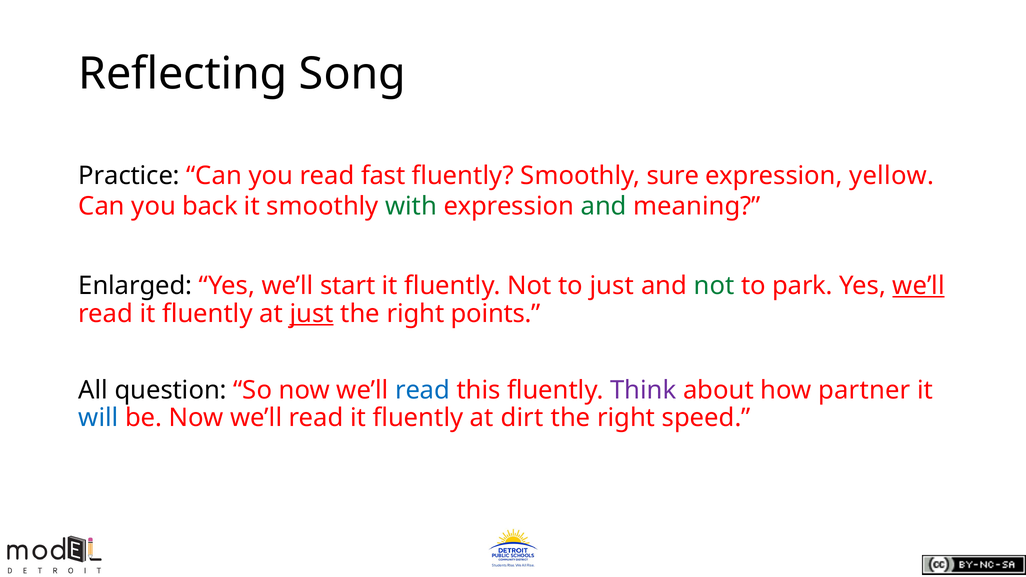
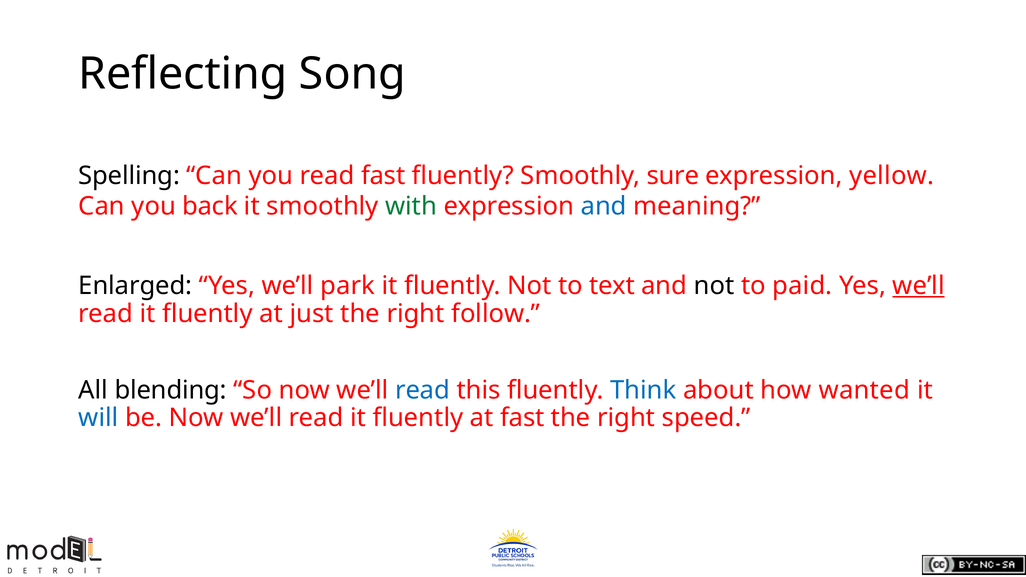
Practice: Practice -> Spelling (129, 176)
and colour: green -> blue (604, 207)
start: start -> park (348, 286)
to just: just -> text (612, 286)
not colour: green -> black (714, 286)
park: park -> paid (802, 286)
just underline: present -> none (312, 314)
points: points -> follow (496, 314)
question: question -> blending (171, 390)
Think colour: purple -> blue (643, 390)
partner: partner -> wanted (864, 390)
at dirt: dirt -> fast (522, 418)
